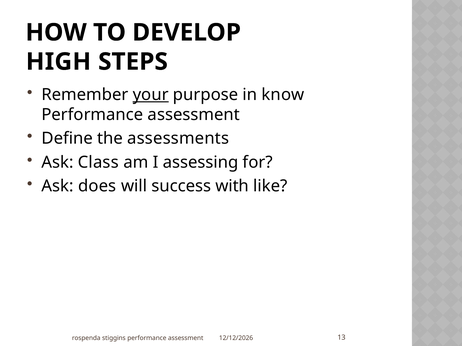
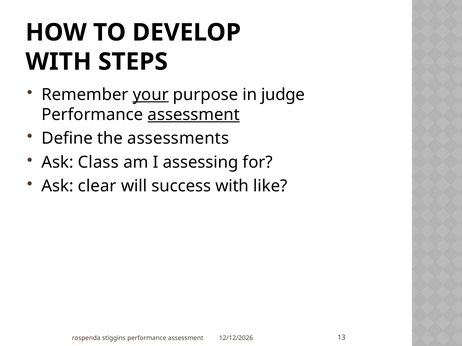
HIGH: HIGH -> WITH (59, 62)
know: know -> judge (283, 95)
assessment underline: none -> present (194, 115)
does: does -> clear (97, 186)
